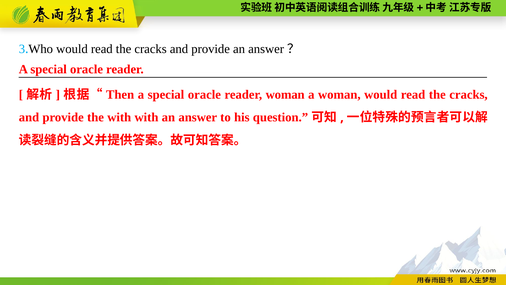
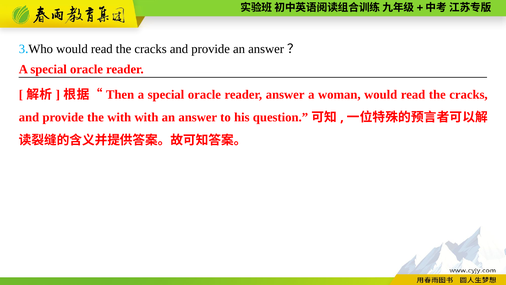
reader woman: woman -> answer (285, 95)
